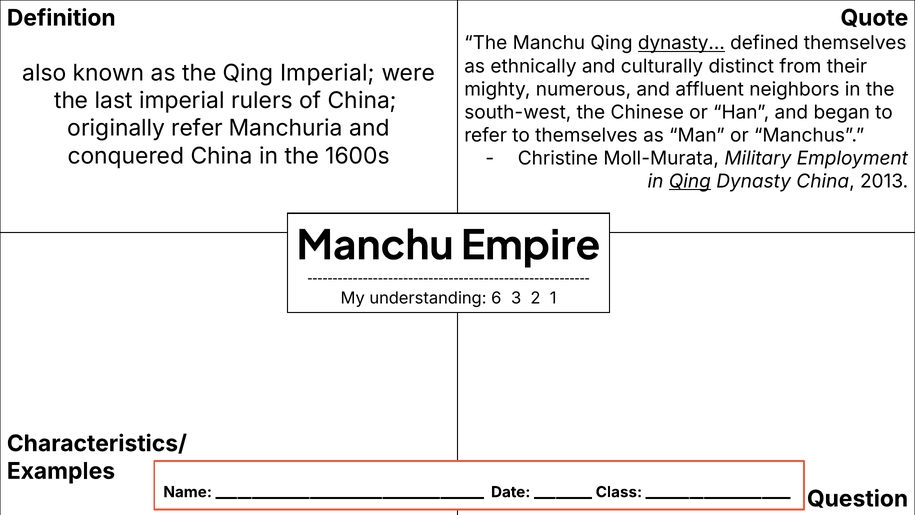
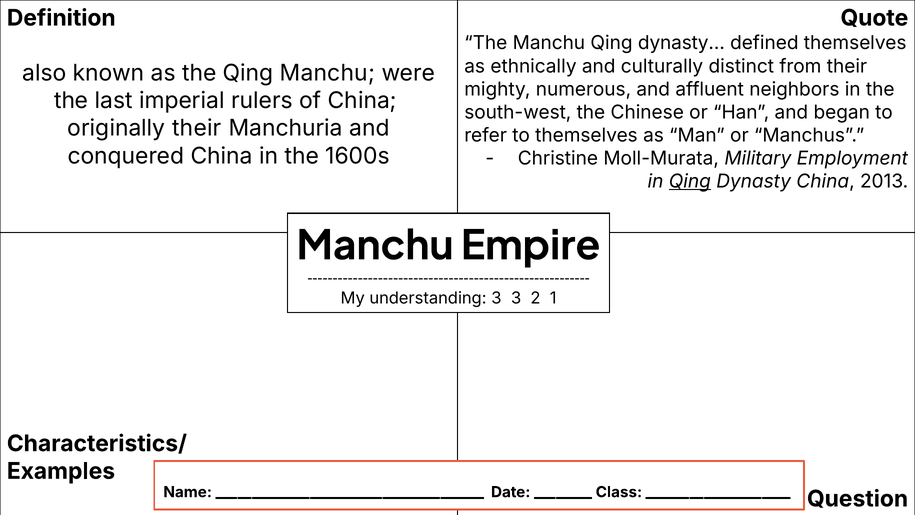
dynasty… underline: present -> none (681, 43)
Qing Imperial: Imperial -> Manchu (327, 73)
originally refer: refer -> their (197, 128)
understanding 6: 6 -> 3 (496, 298)
